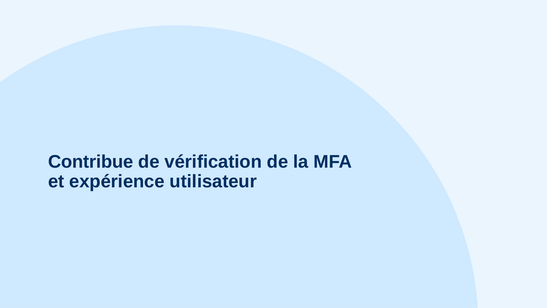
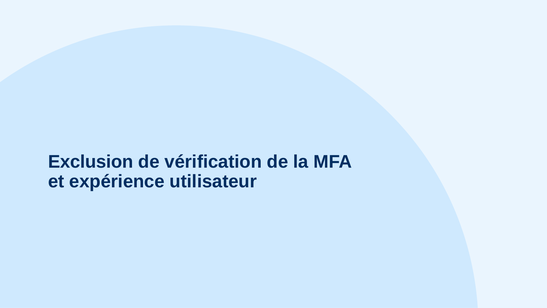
Contribue: Contribue -> Exclusion (91, 162)
